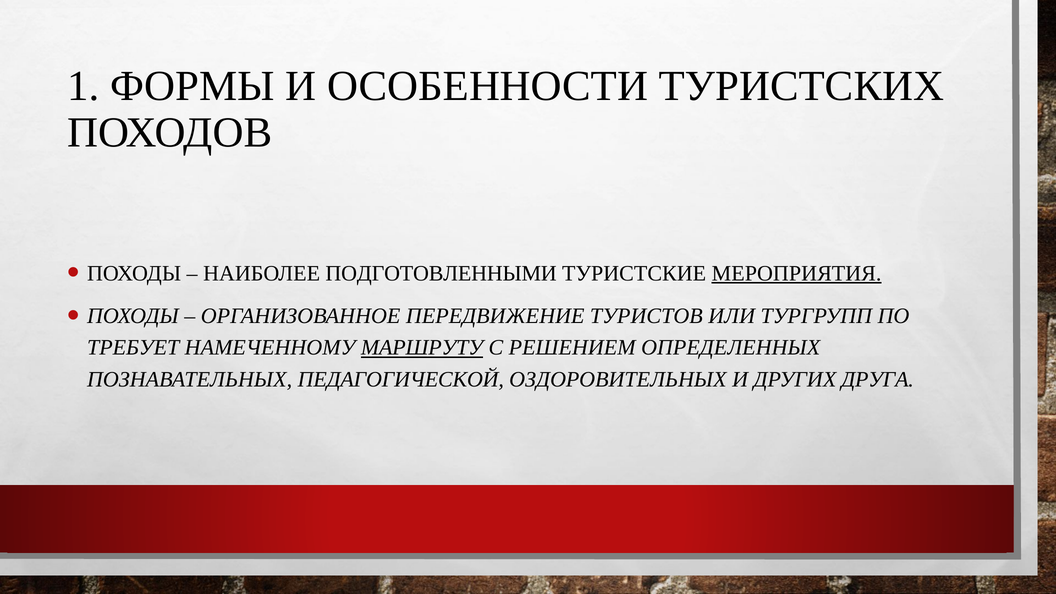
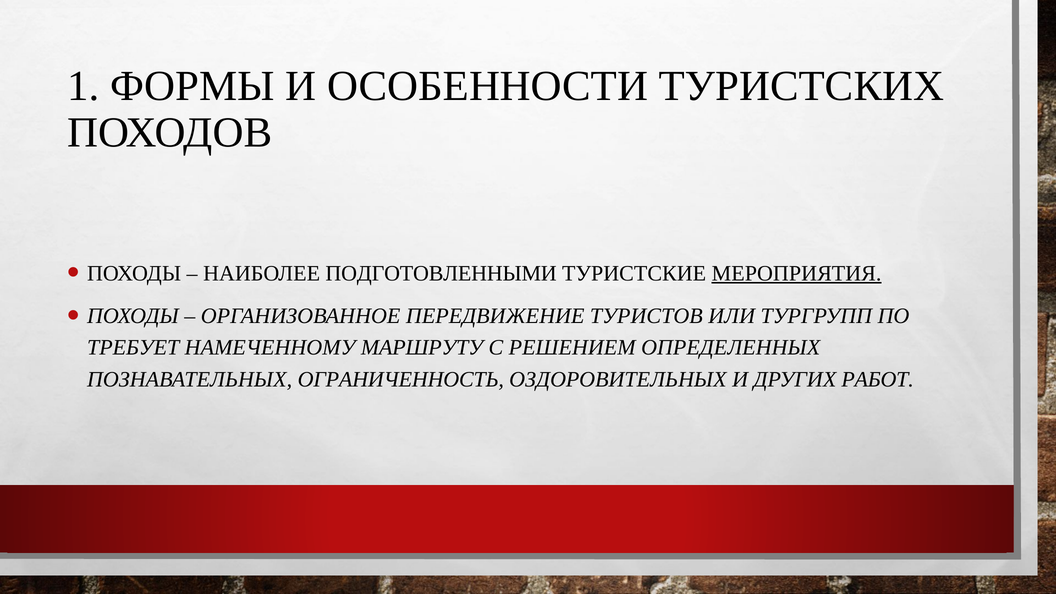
МАРШРУТУ underline: present -> none (422, 348)
ПЕДАГОГИЧЕСКОЙ: ПЕДАГОГИЧЕСКОЙ -> ОГРАНИЧЕННОСТЬ (401, 379)
ДРУГА: ДРУГА -> РАБОТ (878, 379)
